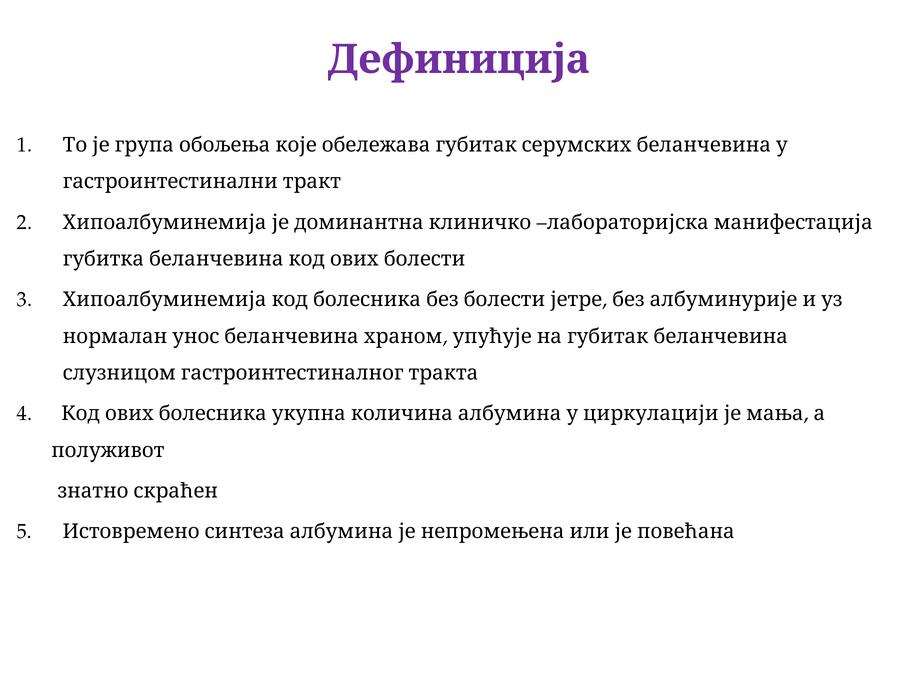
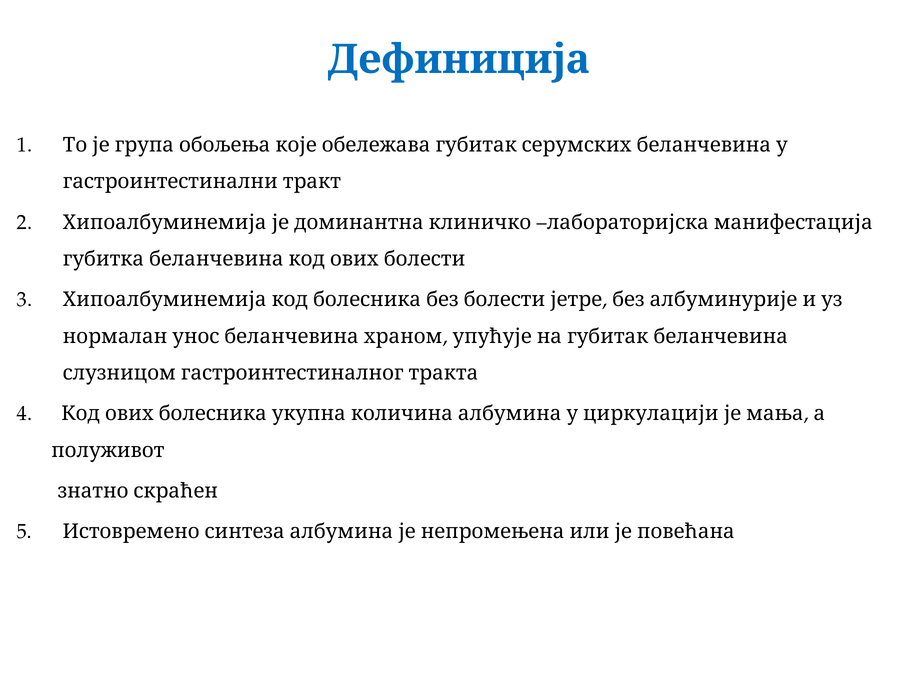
Дефиниција colour: purple -> blue (459, 60)
